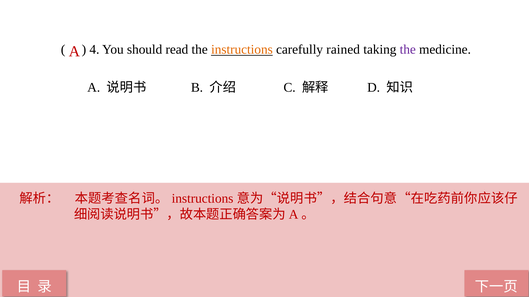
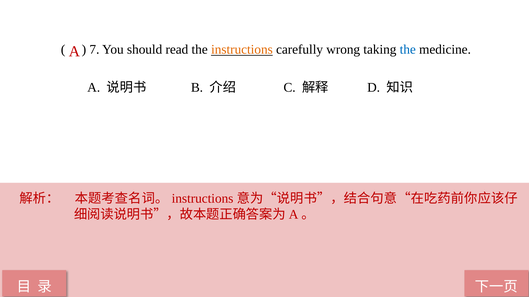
4: 4 -> 7 (94, 49)
rained: rained -> wrong (343, 49)
the colour: purple -> blue (408, 49)
